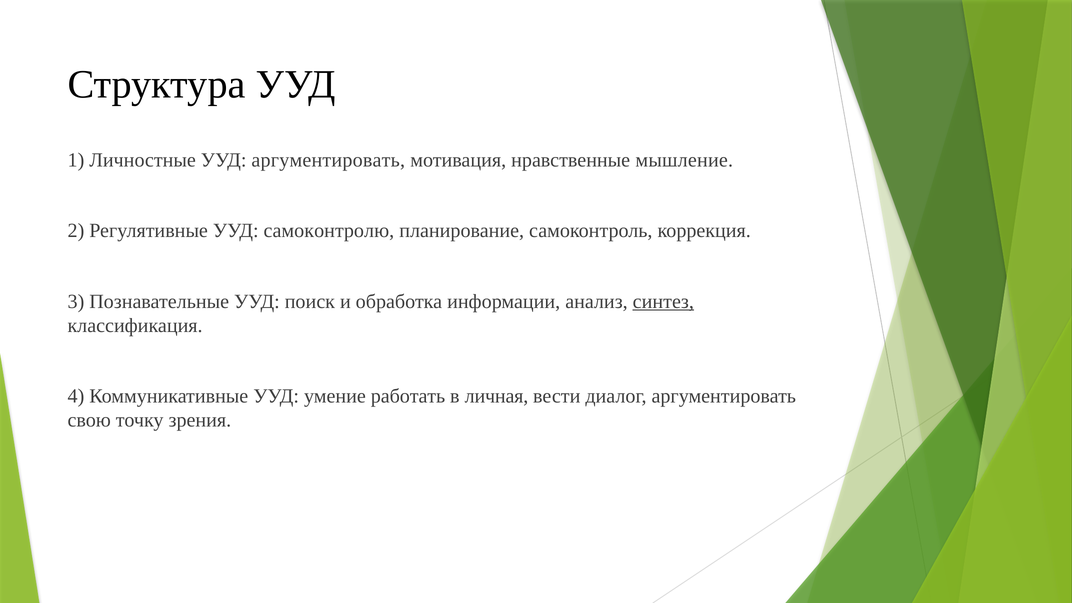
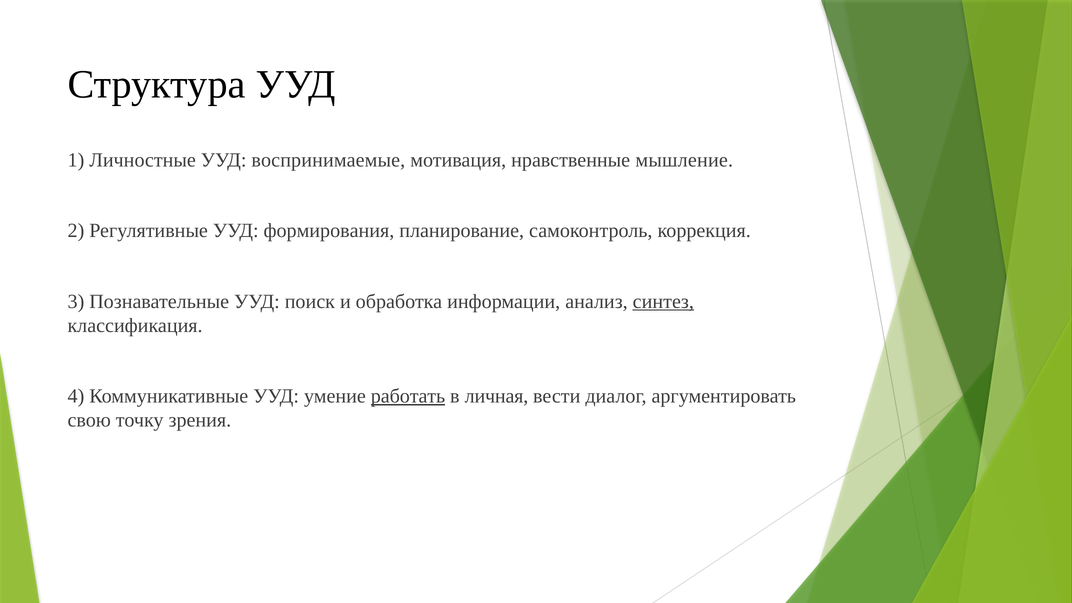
УУД аргументировать: аргументировать -> воспринимаемые (328, 160)
самоконтролю: самоконтролю -> формирования (329, 231)
работать underline: none -> present (408, 396)
